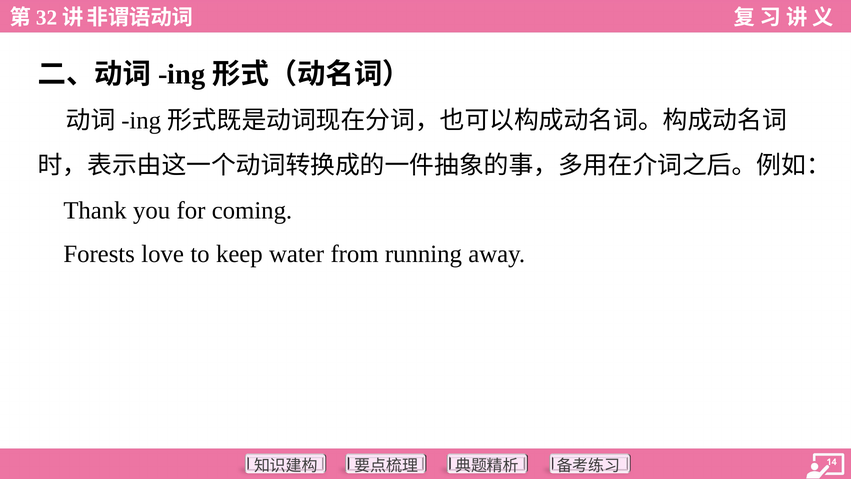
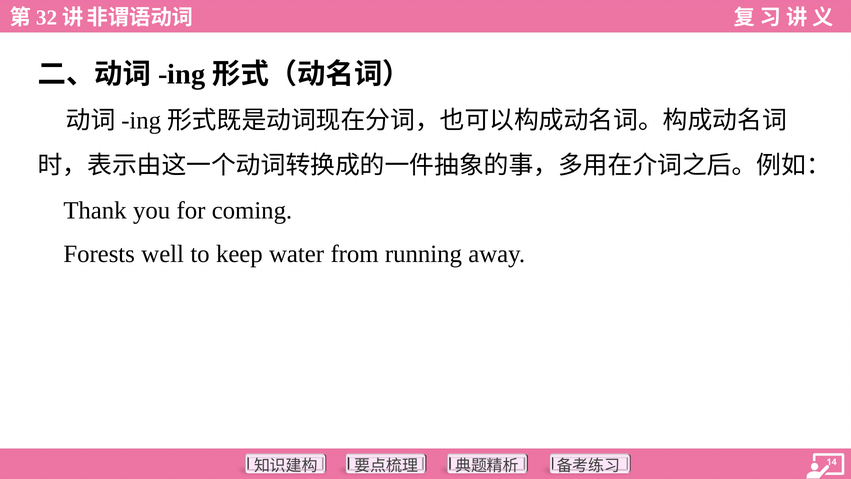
love: love -> well (163, 254)
